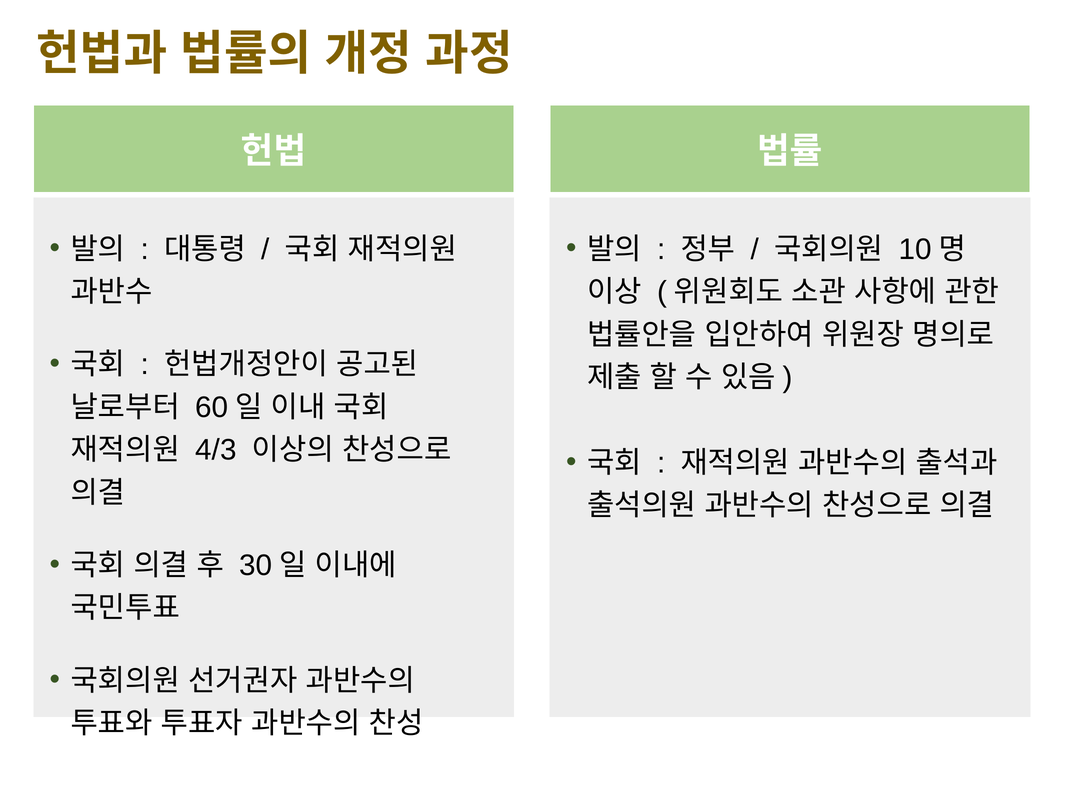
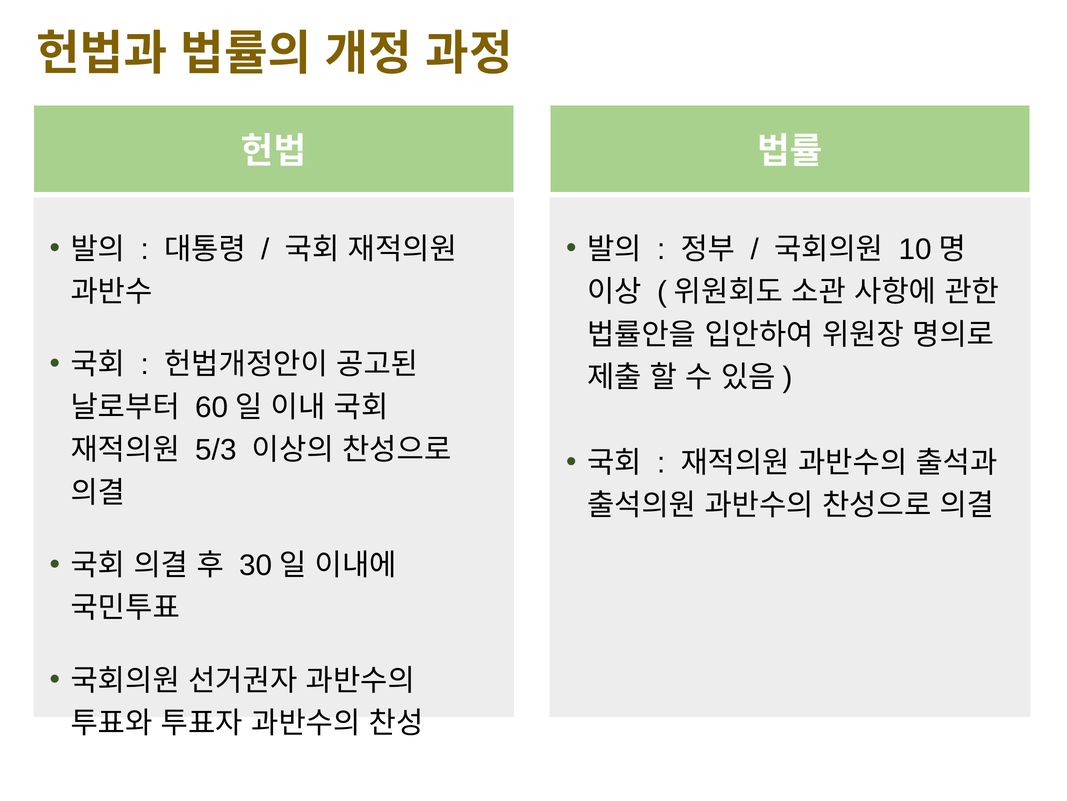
4/3: 4/3 -> 5/3 (216, 450)
